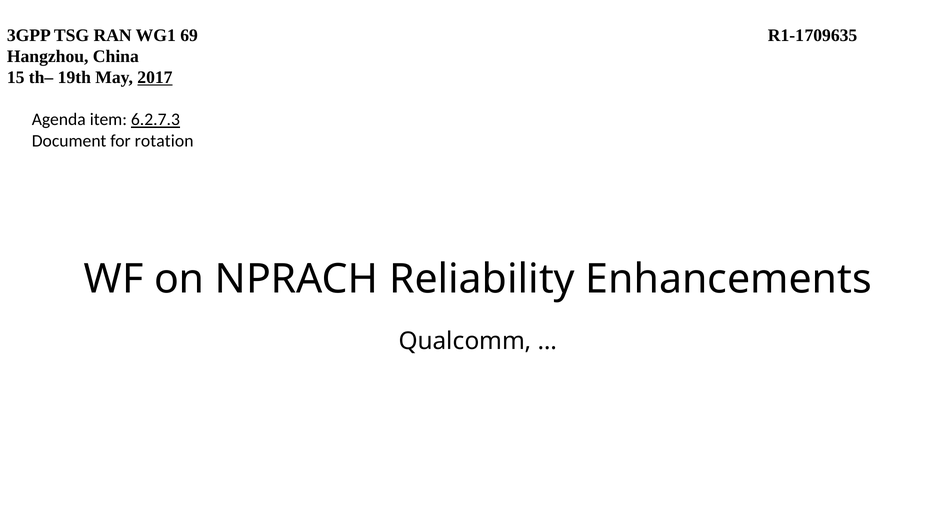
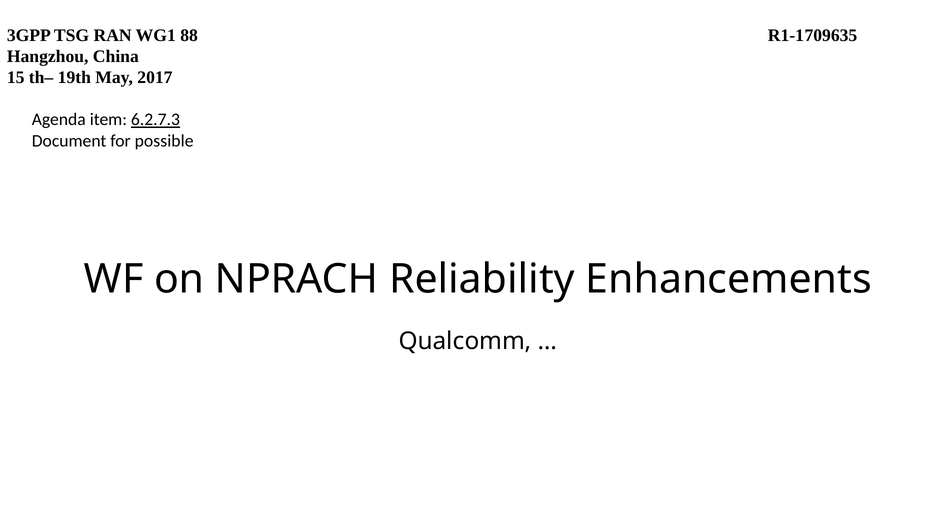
69: 69 -> 88 (189, 35)
2017 underline: present -> none (155, 78)
rotation: rotation -> possible (164, 141)
